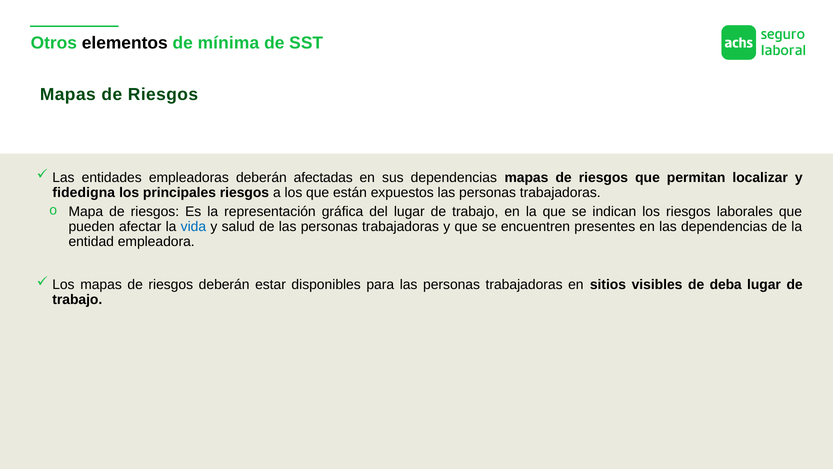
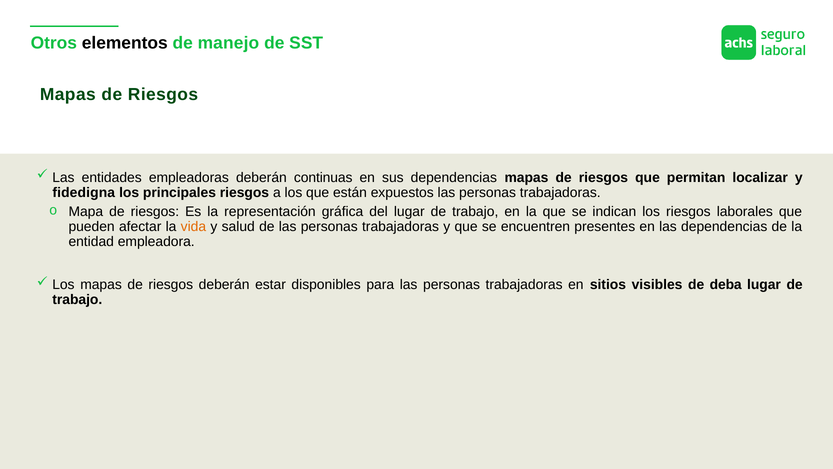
mínima: mínima -> manejo (228, 43)
afectadas: afectadas -> continuas (323, 177)
vida colour: blue -> orange (193, 227)
